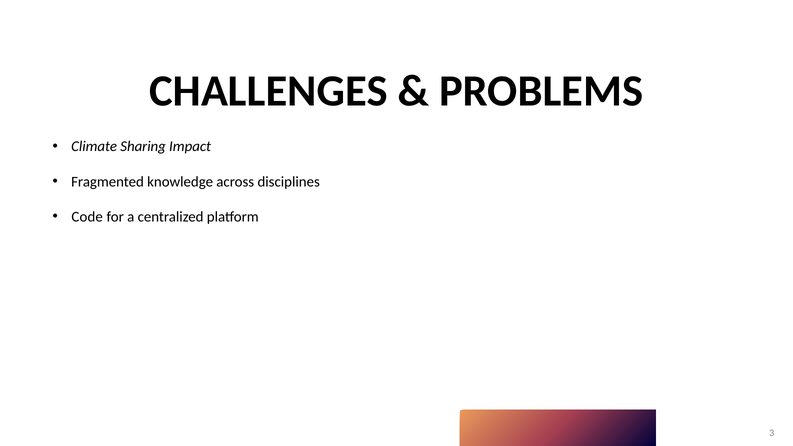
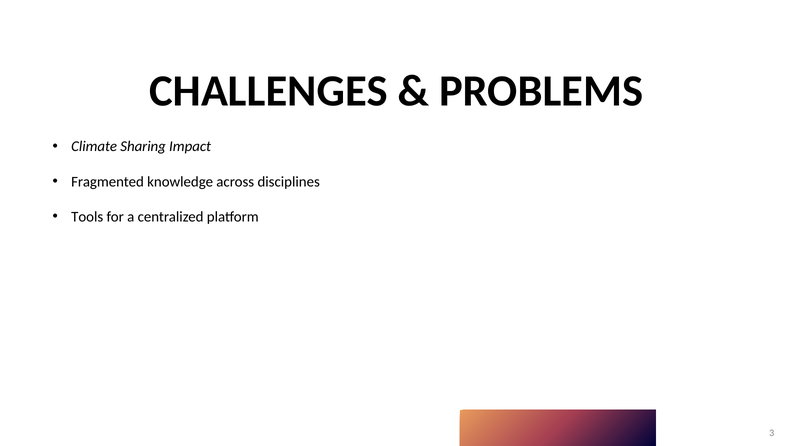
Code: Code -> Tools (87, 217)
